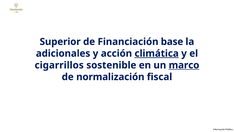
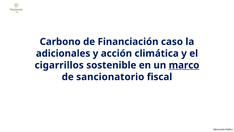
Superior: Superior -> Carbono (60, 42)
base: base -> caso (172, 42)
climática underline: present -> none (157, 53)
normalización: normalización -> sancionatorio (110, 77)
